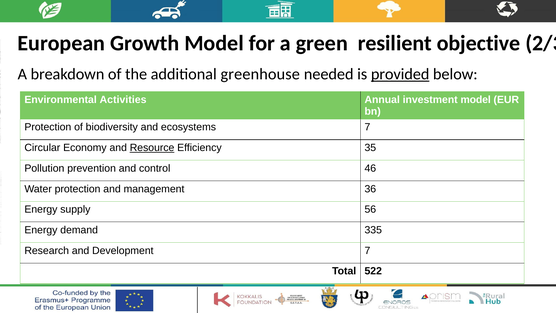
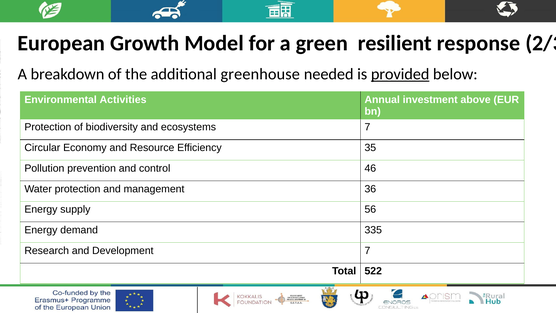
objective: objective -> response (478, 43)
investment model: model -> above (476, 100)
Resource underline: present -> none (152, 148)
